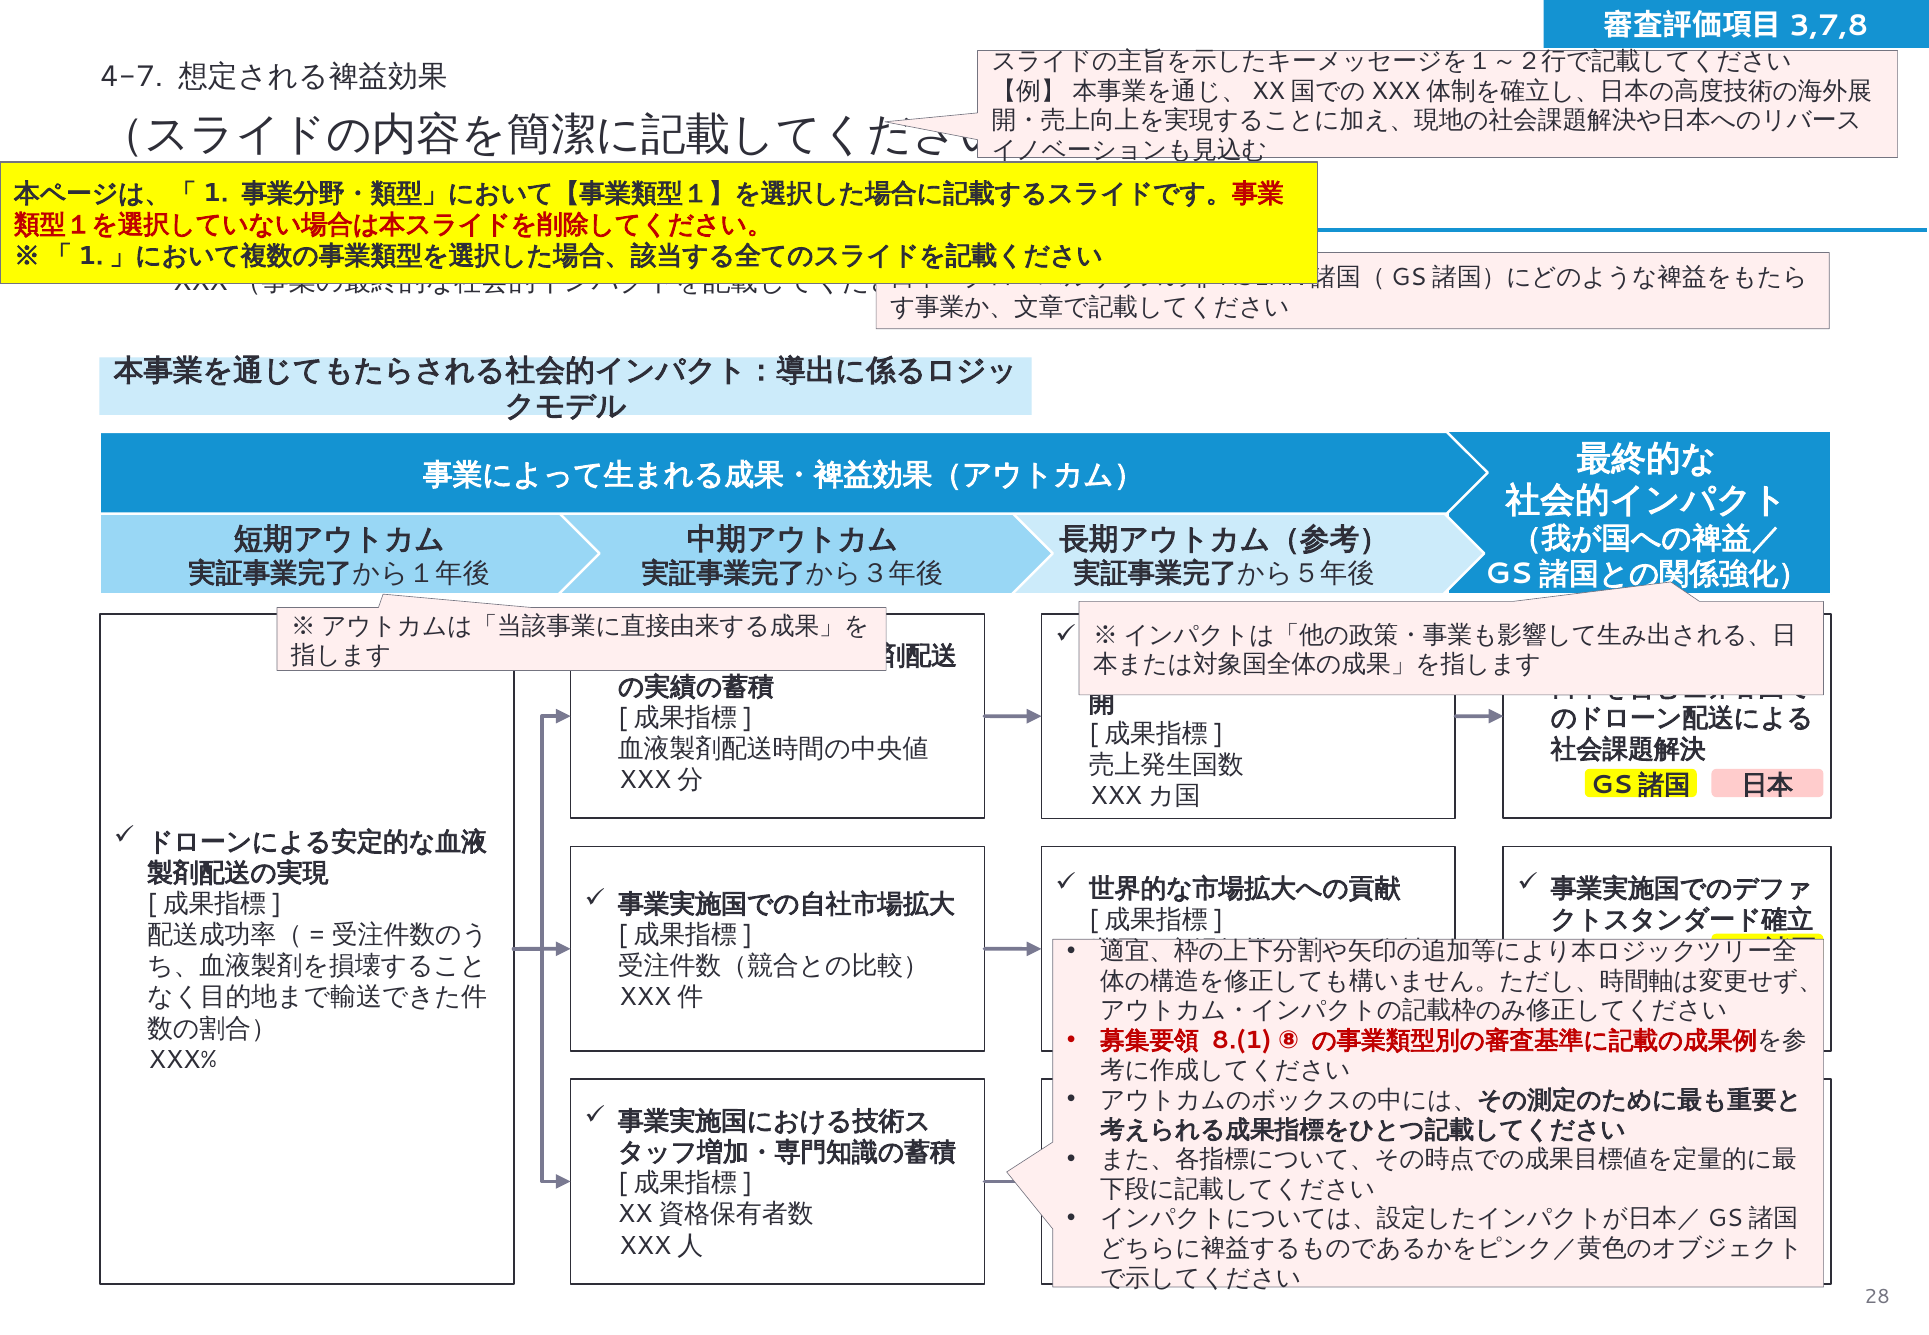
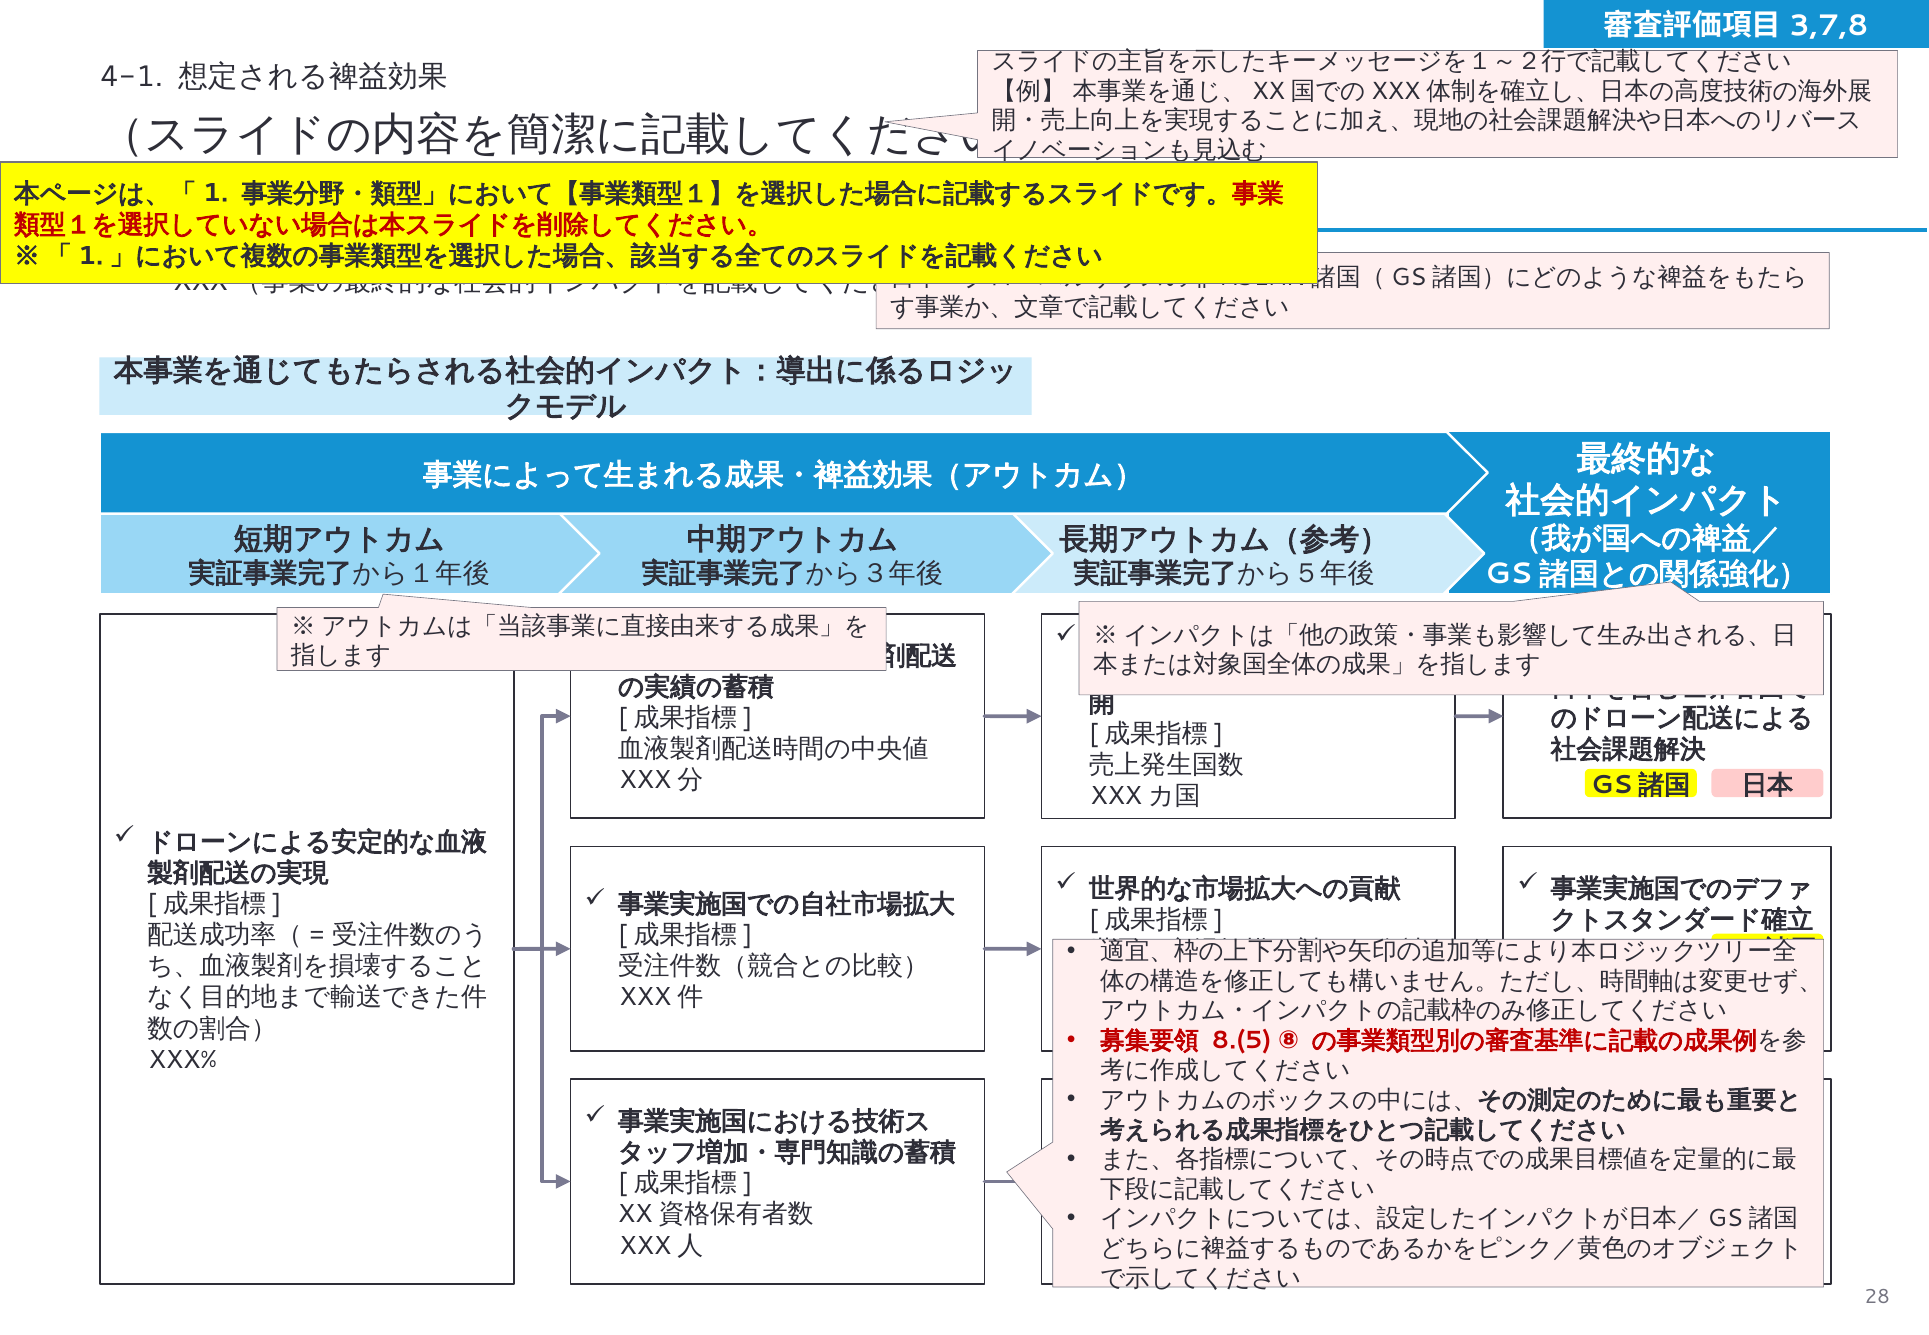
4-7: 4-7 -> 4-1 (131, 76)
8.(1: 8.(1 -> 8.(5 (1242, 1041)
